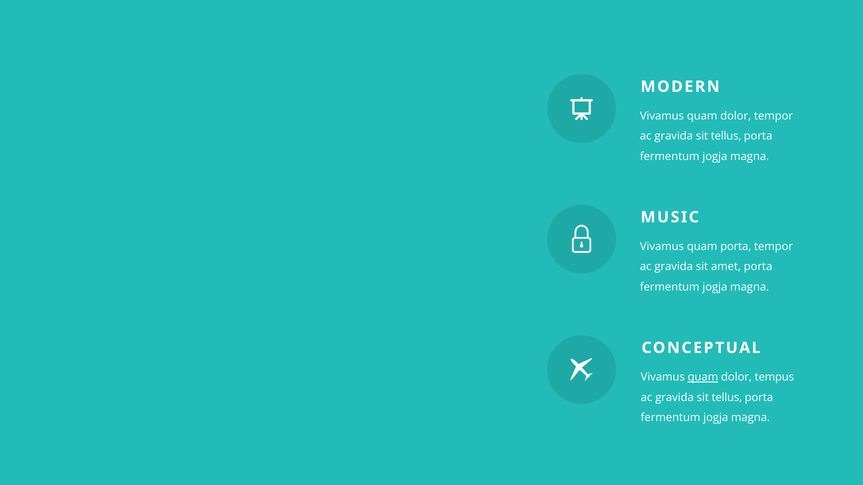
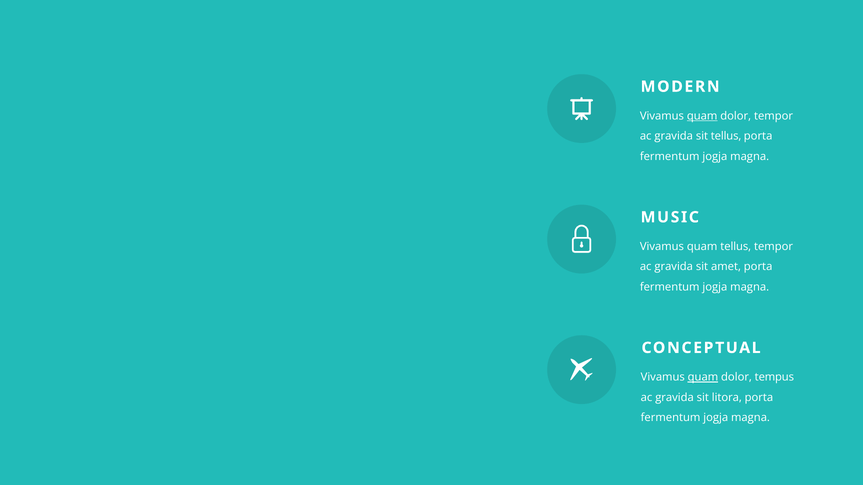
quam underline: none -> present (702, 116)
quam porta: porta -> tellus (736, 247)
tellus: tellus -> litora (727, 398)
